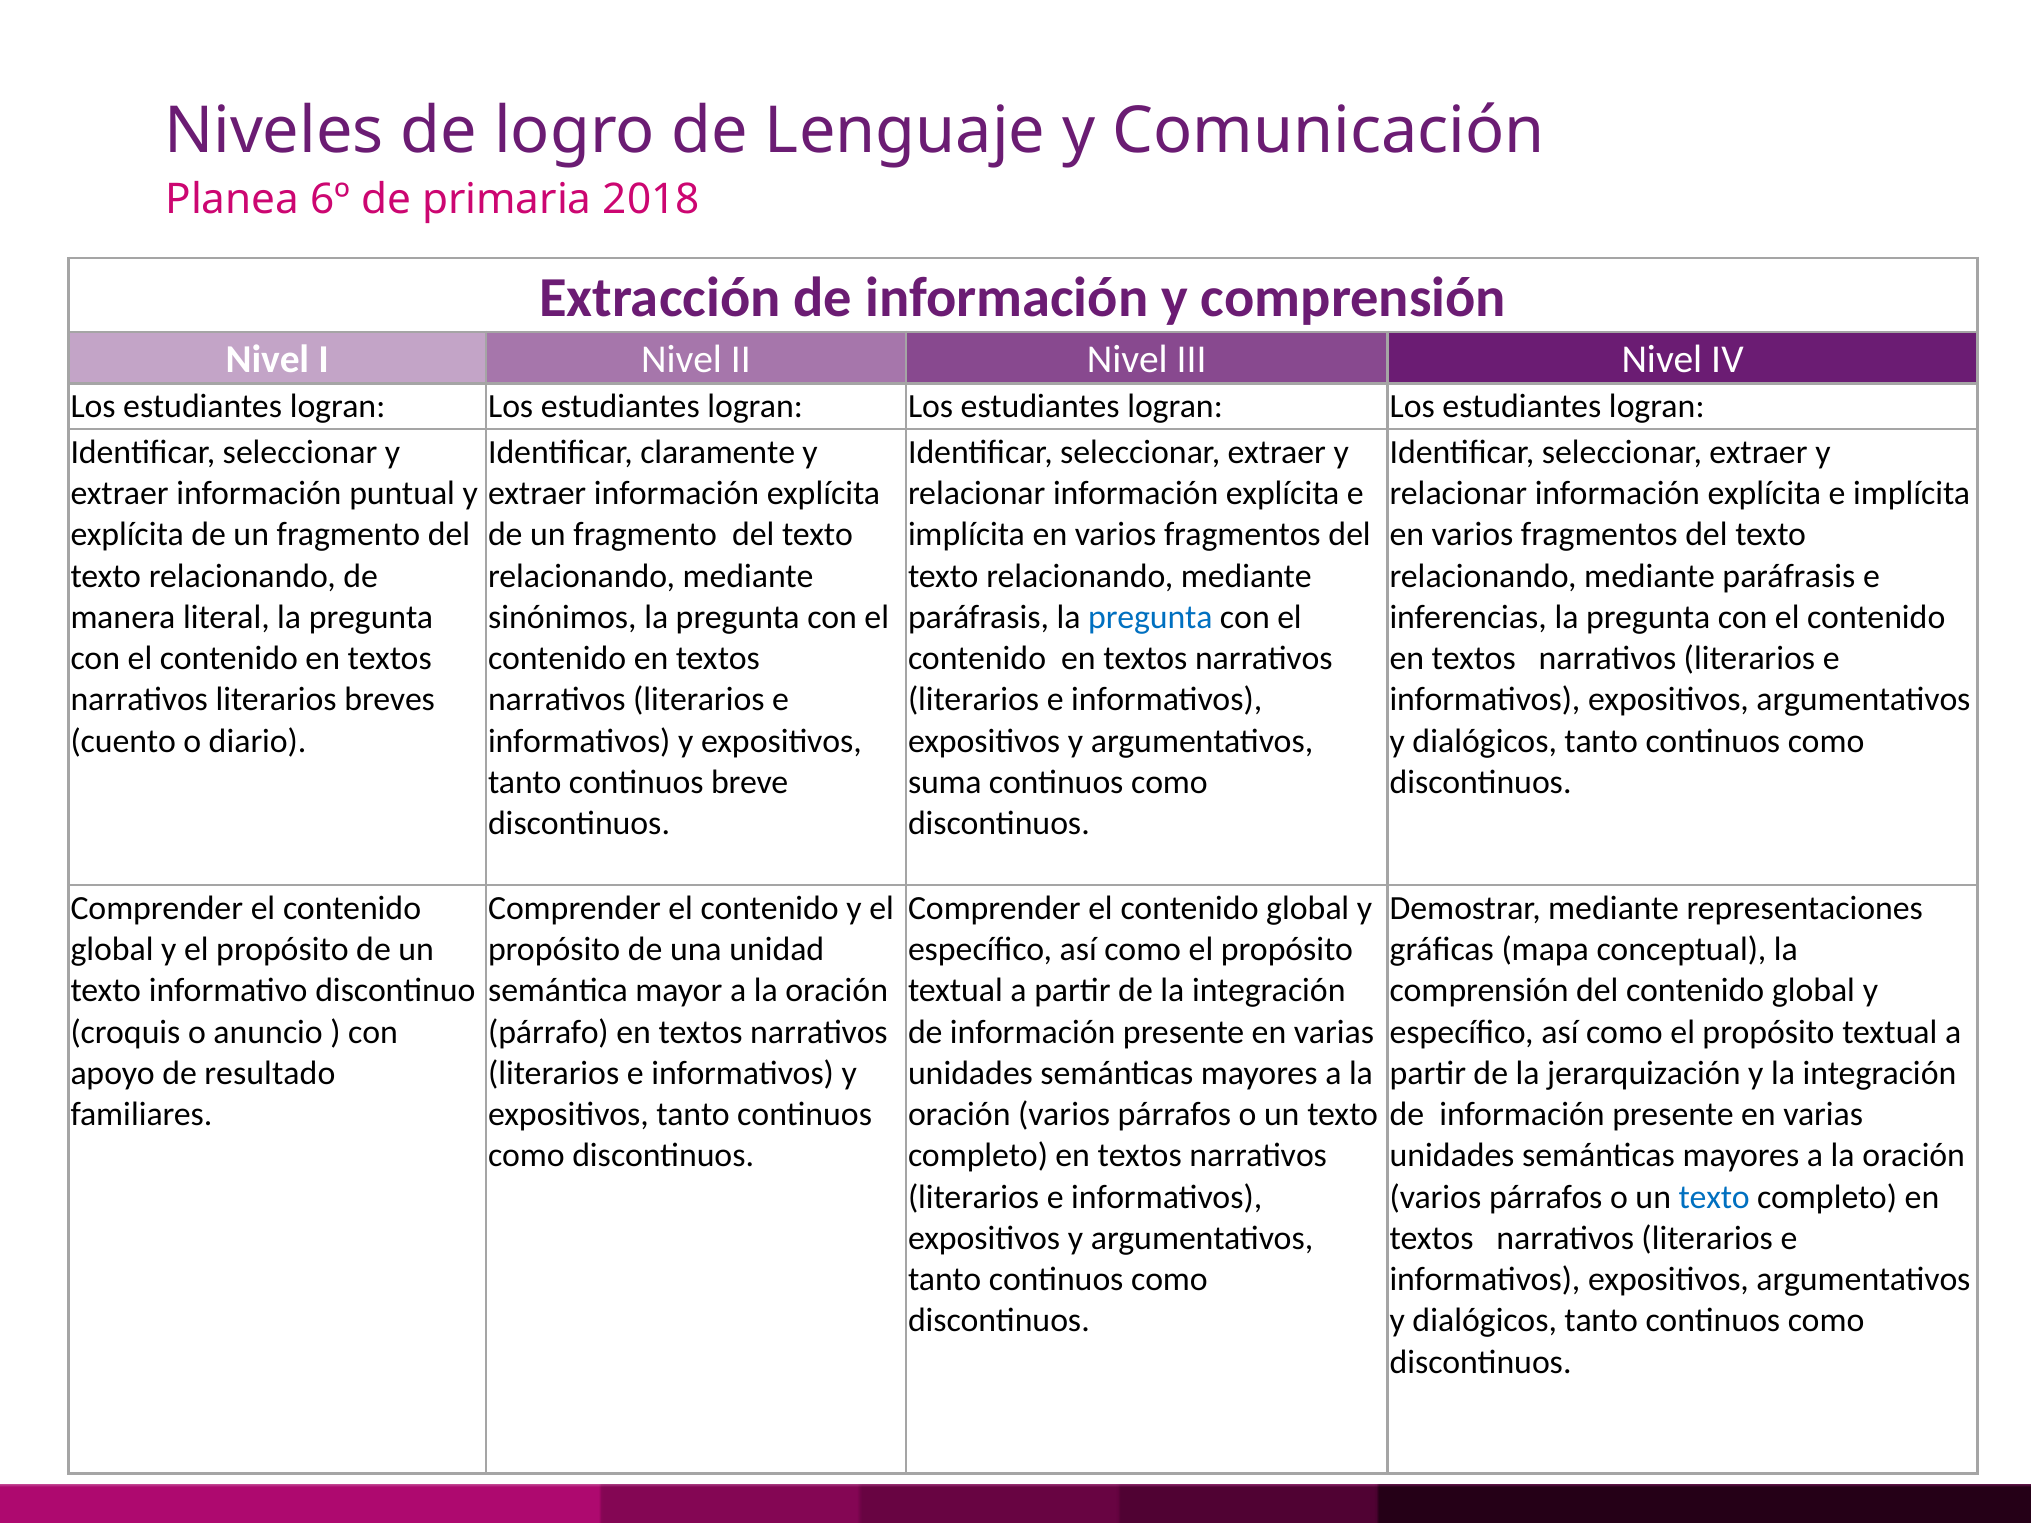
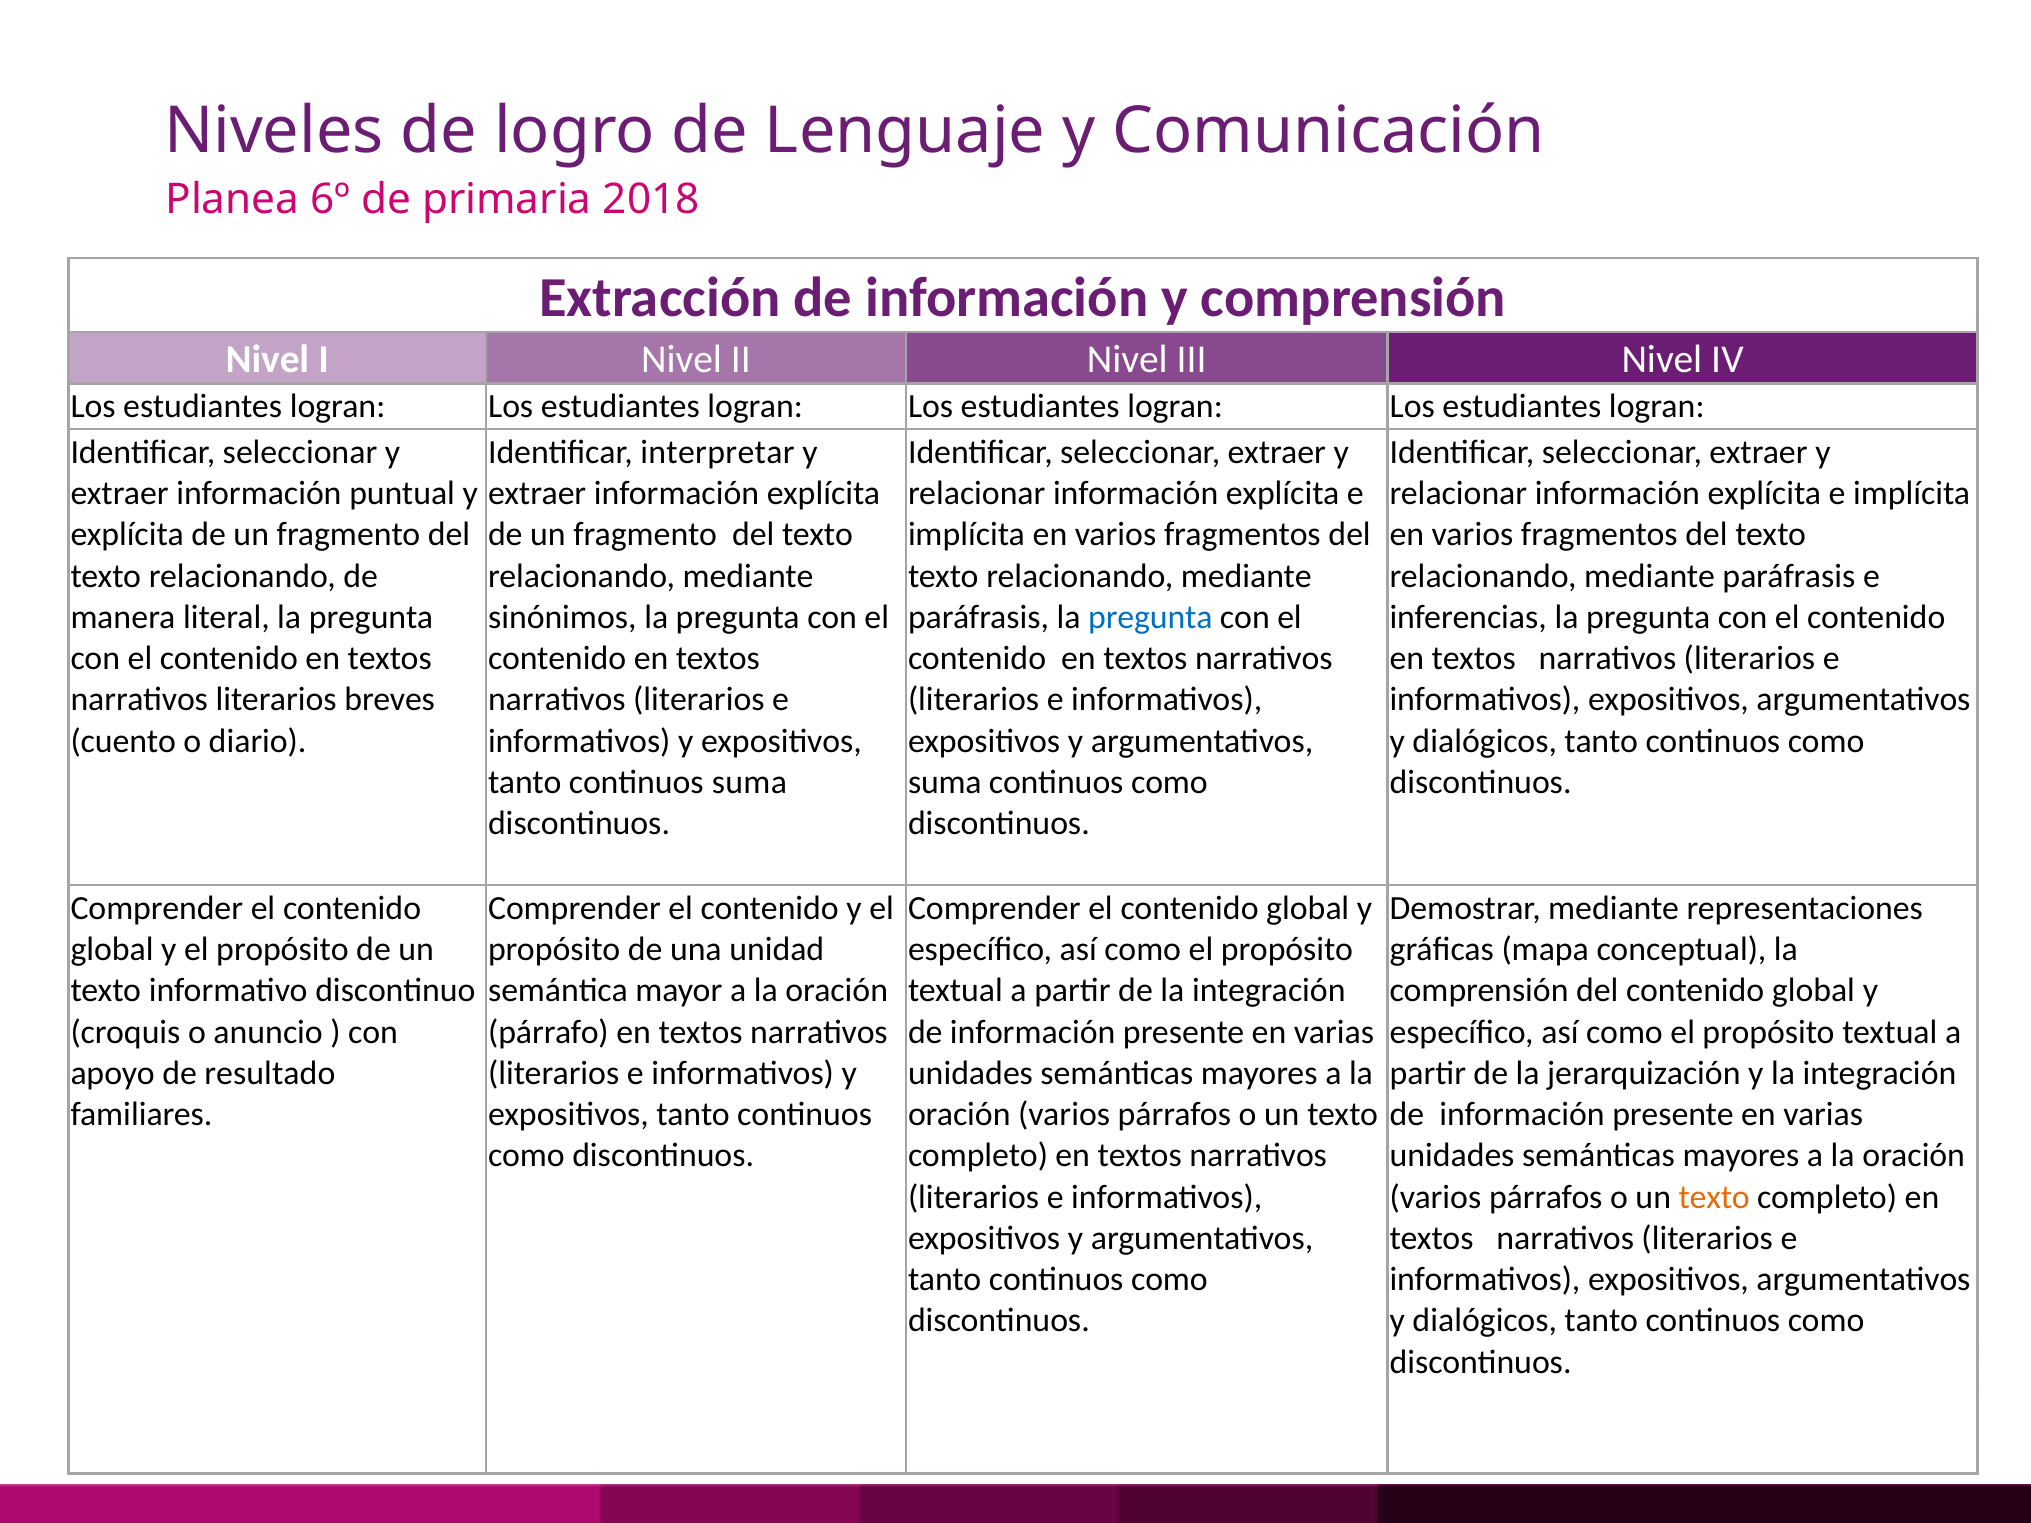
claramente: claramente -> interpretar (717, 452)
continuos breve: breve -> suma (749, 782)
texto colour: blue -> orange (1714, 1197)
